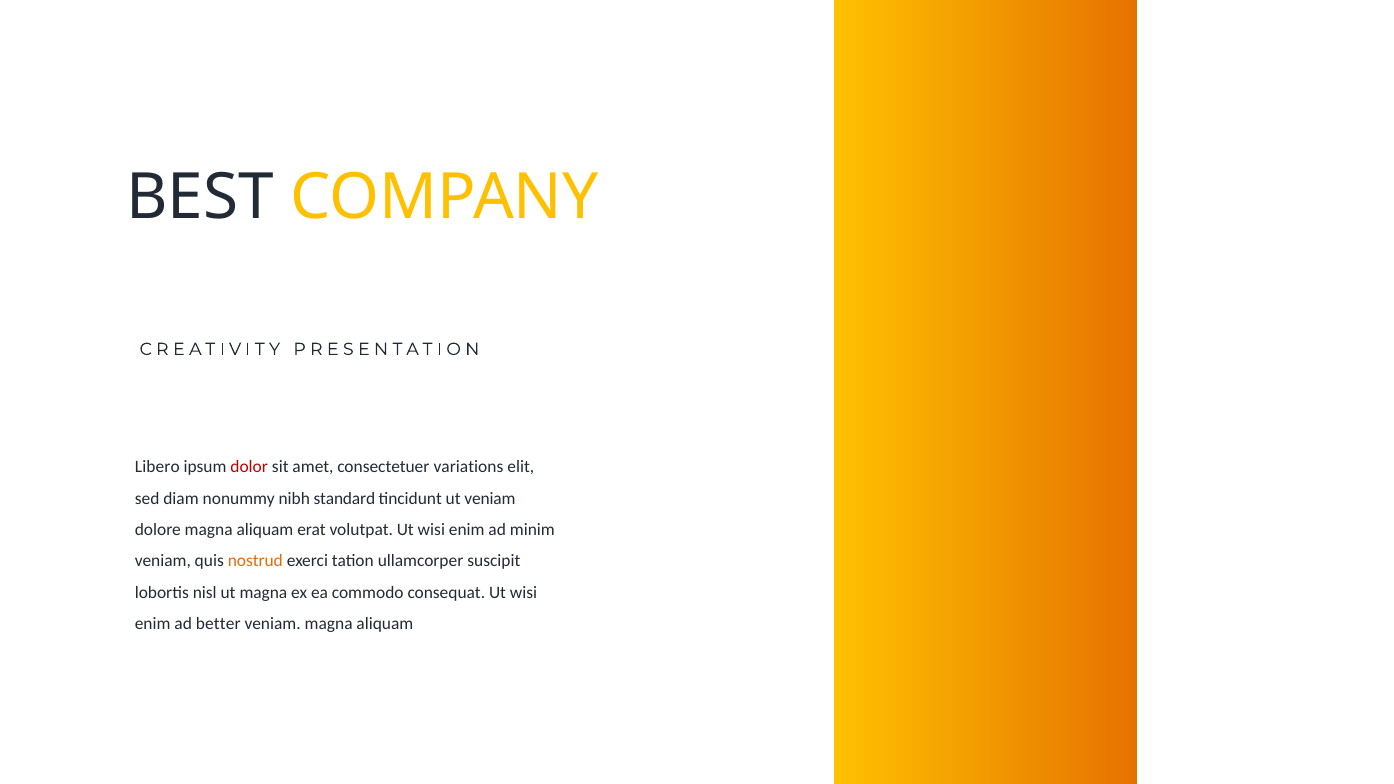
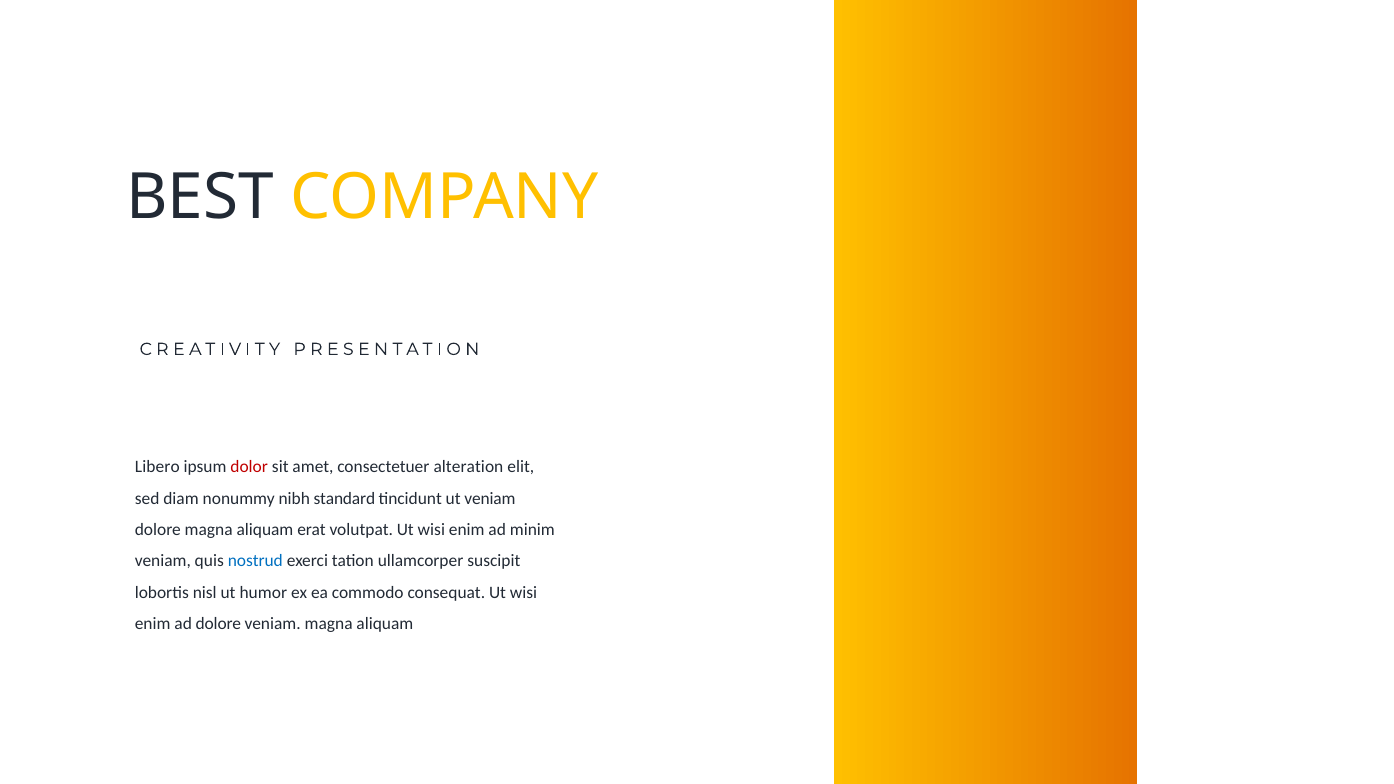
variations: variations -> alteration (468, 467)
nostrud colour: orange -> blue (255, 561)
ut magna: magna -> humor (263, 592)
ad better: better -> dolore (218, 624)
